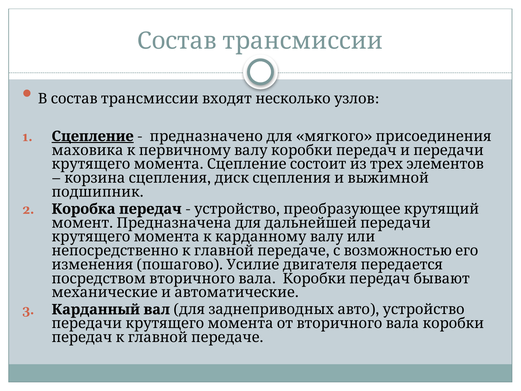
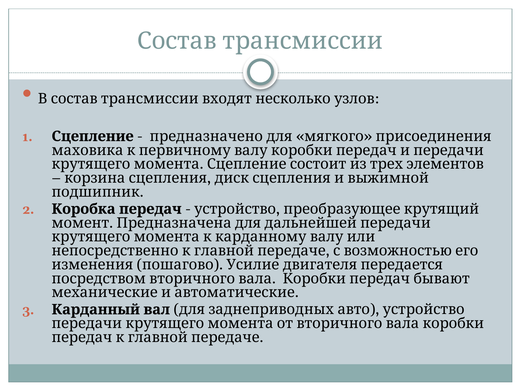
Сцепление underline: present -> none (93, 136)
